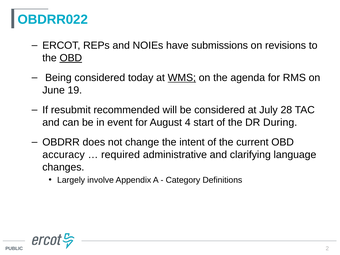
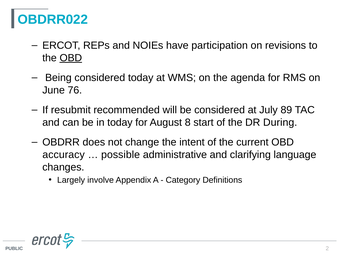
submissions: submissions -> participation (220, 45)
WMS underline: present -> none (182, 78)
19: 19 -> 76 (75, 90)
28: 28 -> 89 (286, 110)
in event: event -> today (120, 122)
4: 4 -> 8 (188, 122)
required: required -> possible (121, 155)
